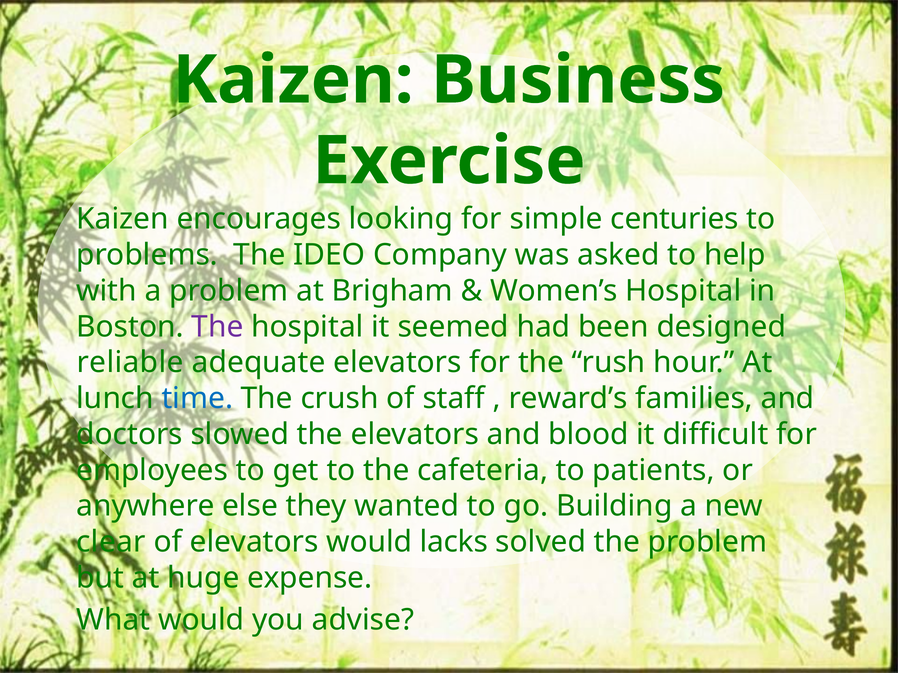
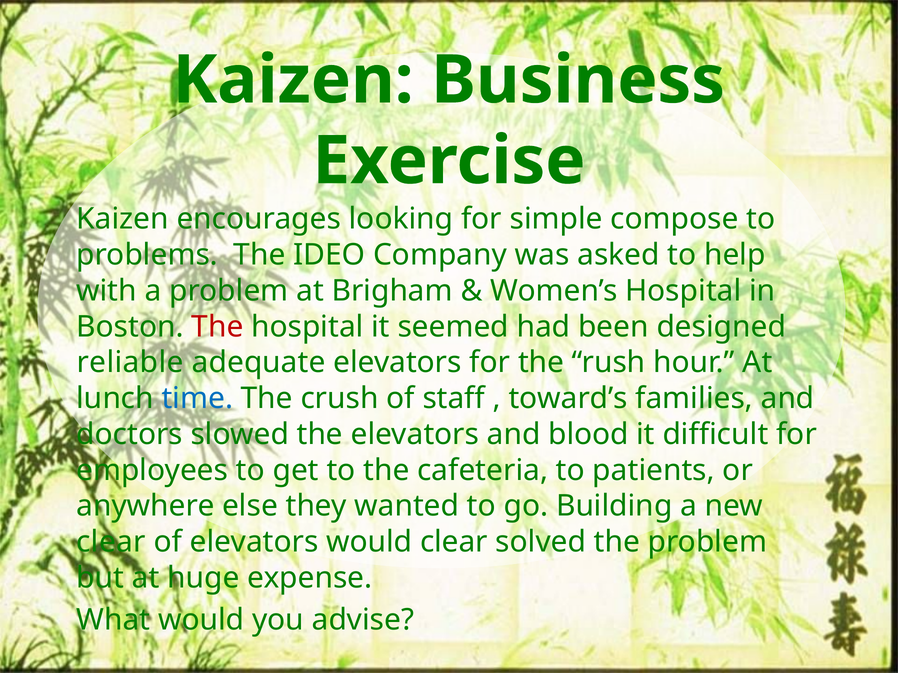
centuries: centuries -> compose (674, 219)
The colour: purple -> red (217, 327)
reward’s: reward’s -> toward’s (568, 399)
would lacks: lacks -> clear (454, 542)
